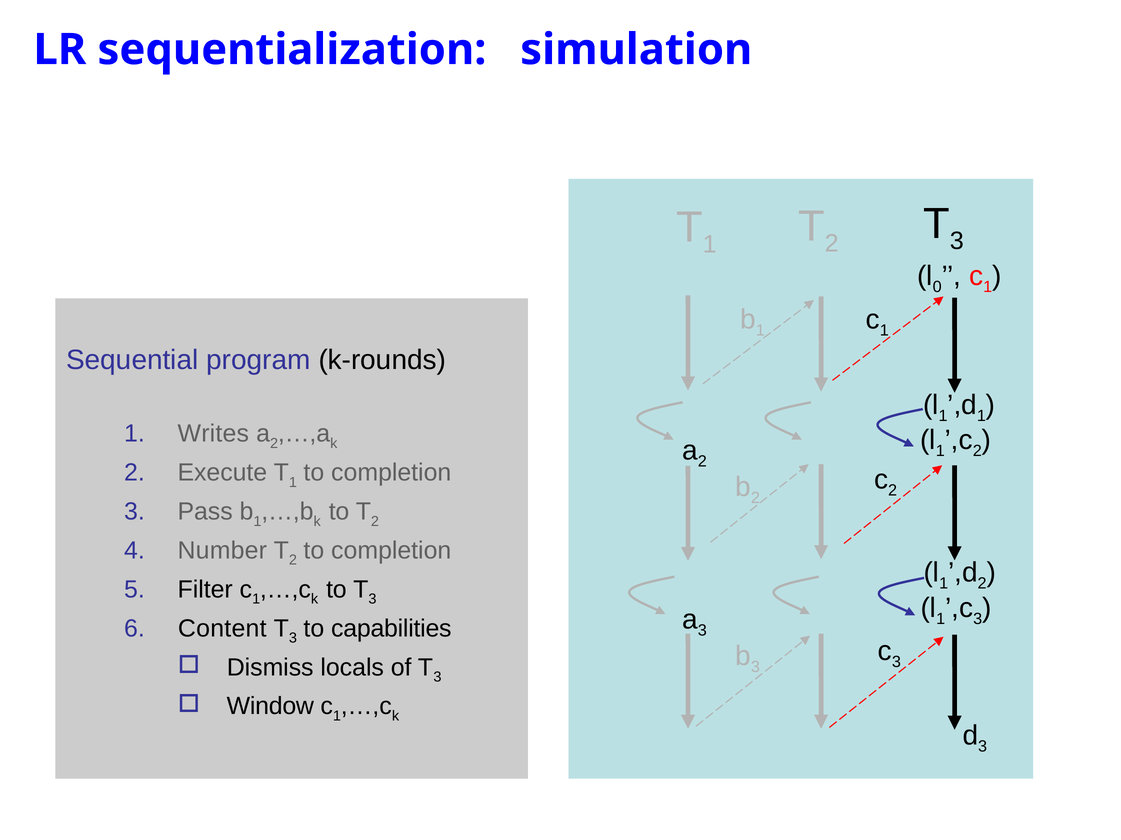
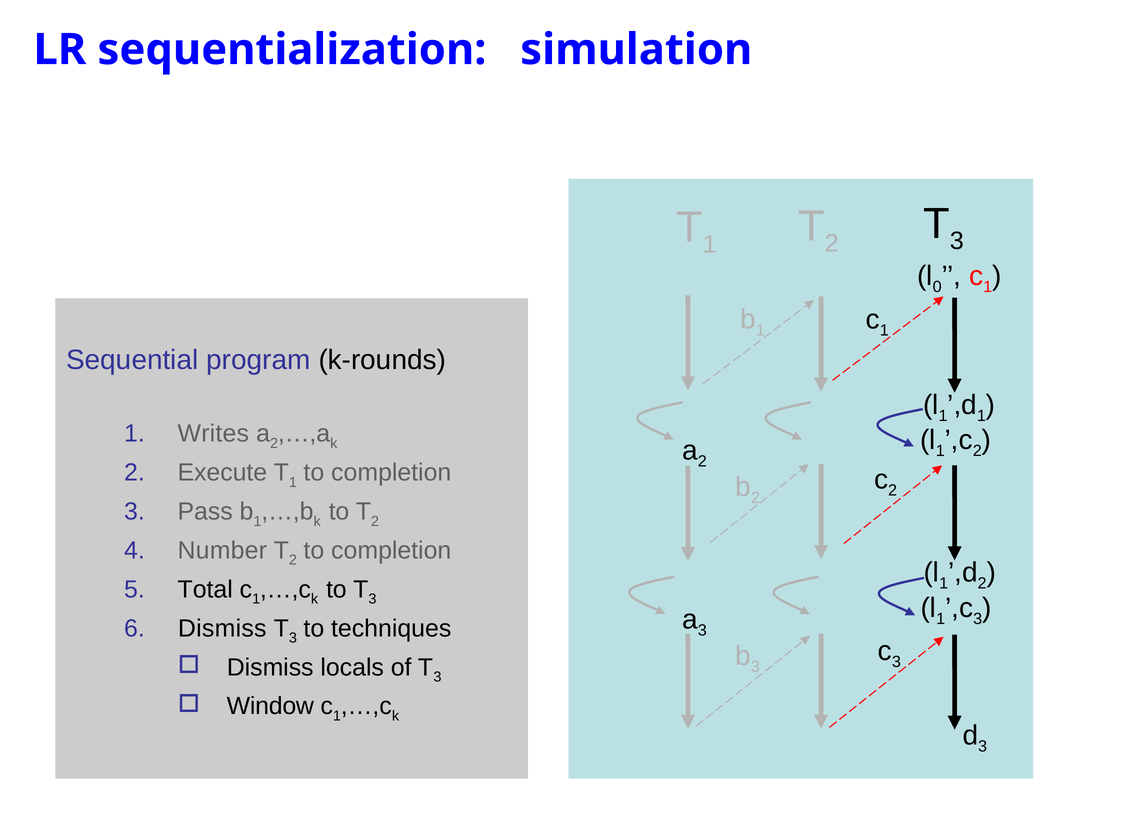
Filter: Filter -> Total (205, 590)
Content: Content -> Dismiss (222, 629)
capabilities: capabilities -> techniques (391, 629)
